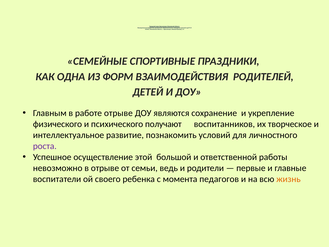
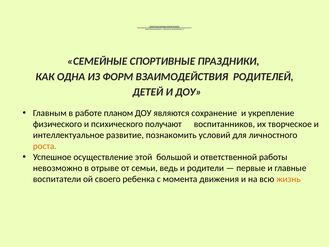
работе отрыве: отрыве -> планом (118, 113)
роста colour: purple -> orange (45, 146)
педагогов: педагогов -> движения (219, 179)
